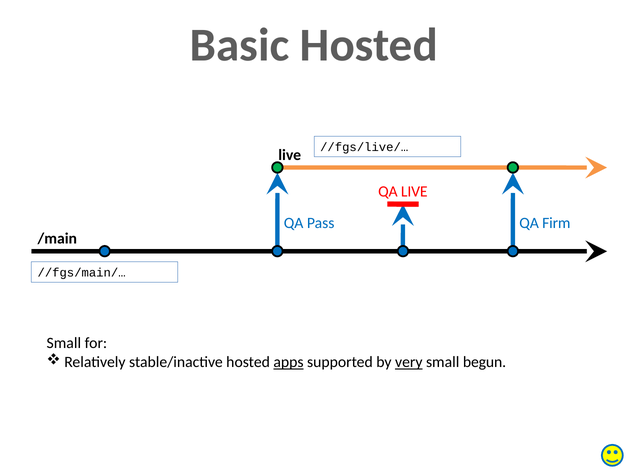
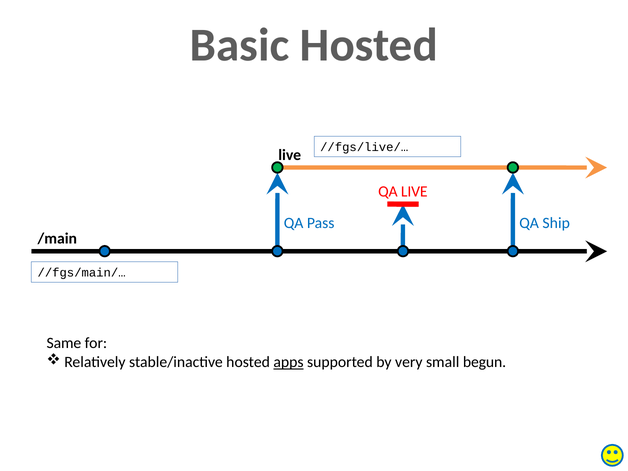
Firm: Firm -> Ship (556, 223)
Small: Small -> Same (64, 343)
very underline: present -> none (409, 362)
